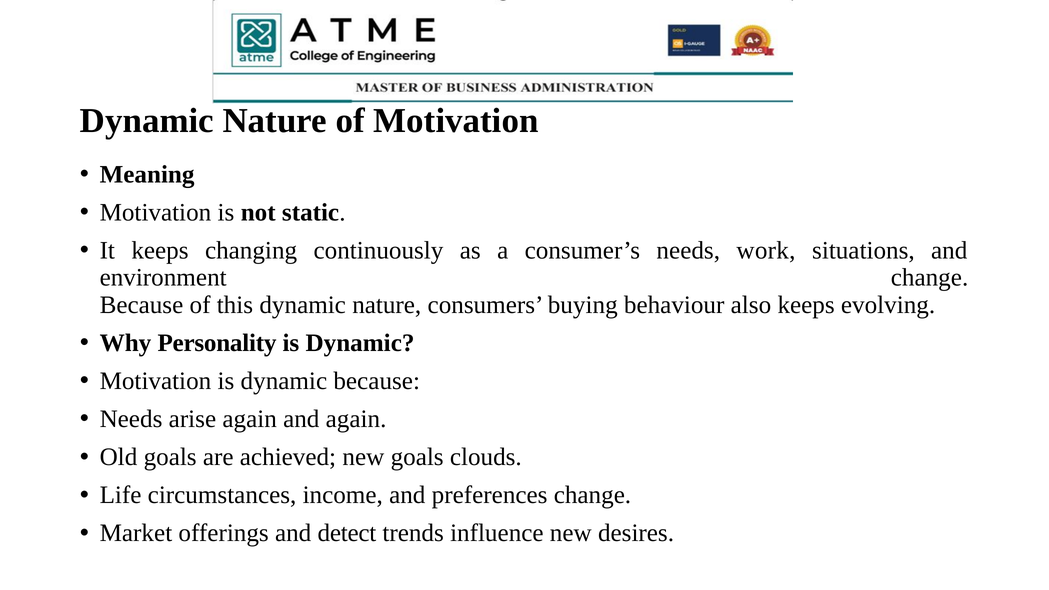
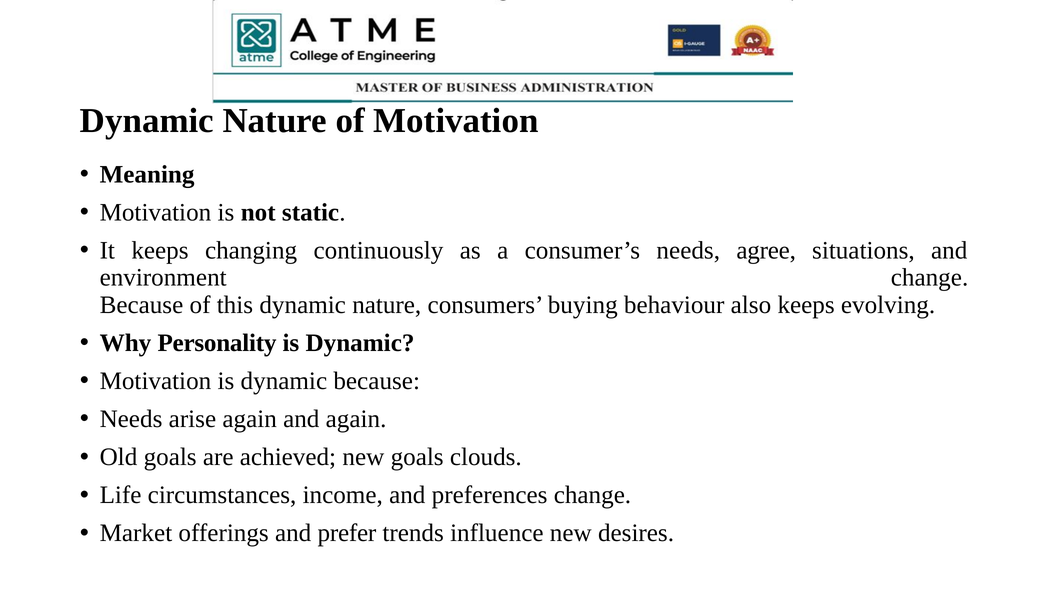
work: work -> agree (766, 251)
detect: detect -> prefer (347, 533)
